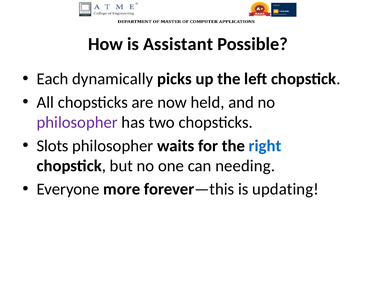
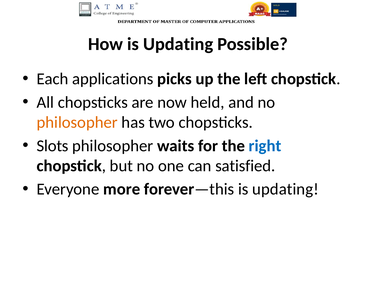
How is Assistant: Assistant -> Updating (178, 44)
dynamically: dynamically -> applications (113, 79)
philosopher colour: purple -> orange (77, 122)
needing: needing -> satisfied (245, 166)
